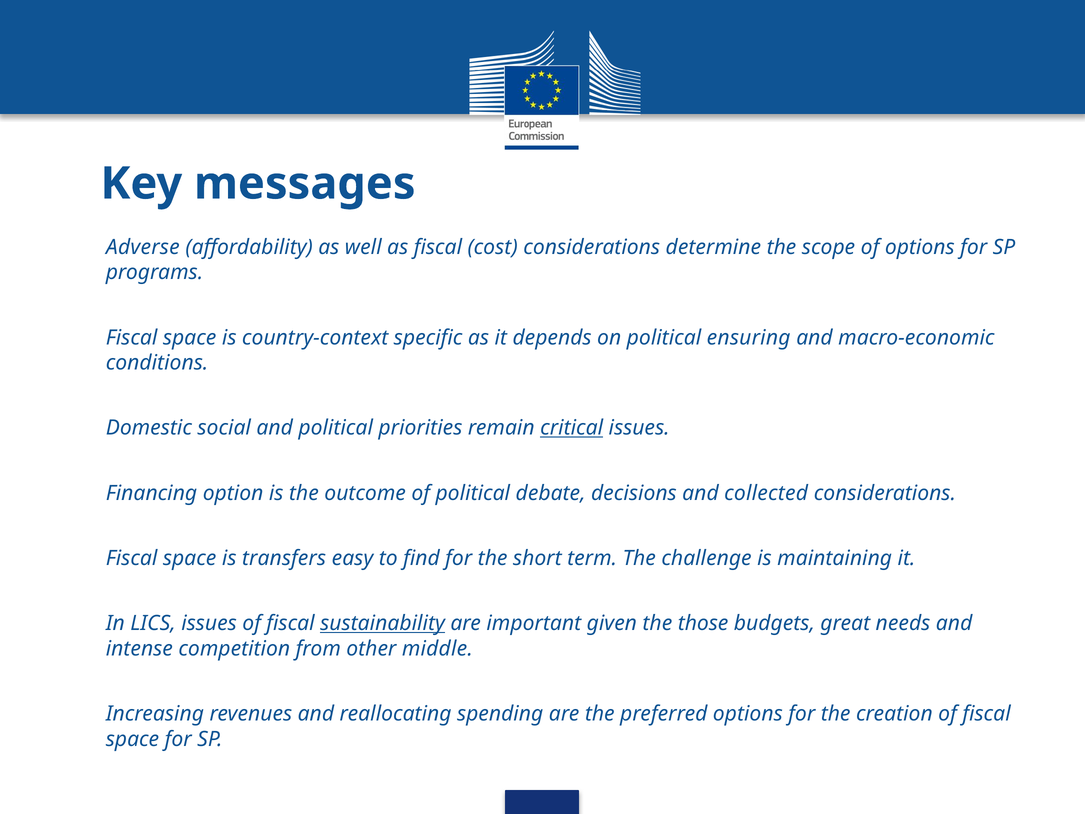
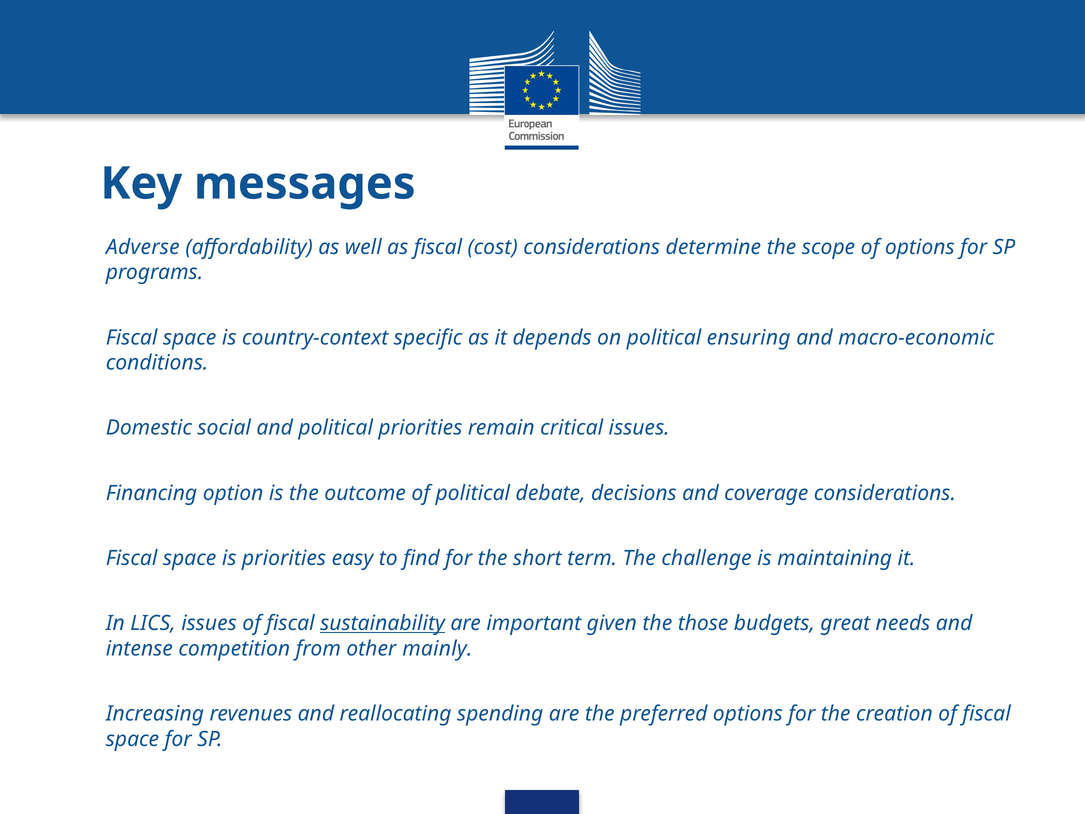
critical underline: present -> none (572, 428)
collected: collected -> coverage (766, 493)
is transfers: transfers -> priorities (284, 558)
middle: middle -> mainly (437, 649)
